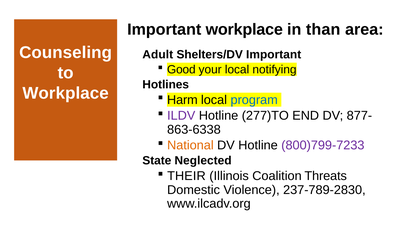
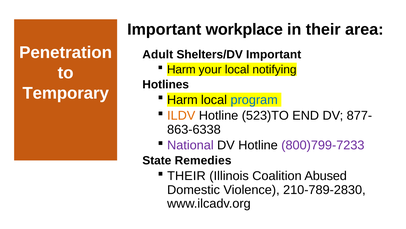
in than: than -> their (323, 29)
Counseling: Counseling -> Penetration (66, 52)
Good: Good -> Harm (181, 69)
Workplace: Workplace -> Temporary (66, 93)
ILDV colour: purple -> orange (181, 115)
277)TO: 277)TO -> 523)TO (265, 115)
National colour: orange -> purple (190, 145)
Neglected: Neglected -> Remedies (203, 160)
Threats: Threats -> Abused (326, 176)
237-789-2830: 237-789-2830 -> 210-789-2830 (324, 189)
